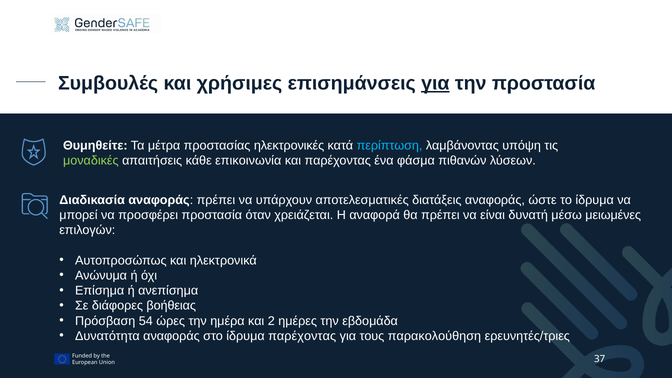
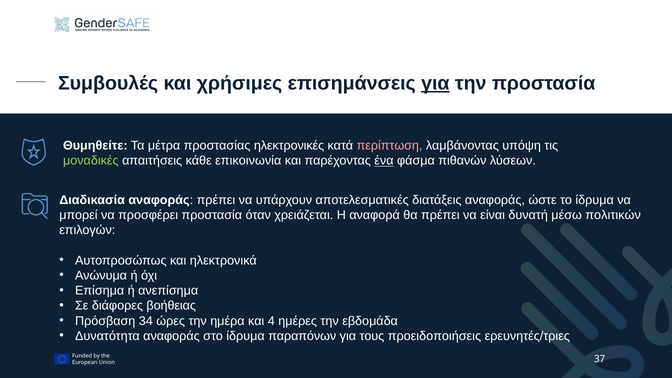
περίπτωση colour: light blue -> pink (390, 146)
ένα underline: none -> present (384, 161)
μειωμένες: μειωμένες -> πολιτικών (613, 215)
54: 54 -> 34 (146, 321)
2: 2 -> 4 (271, 321)
ίδρυμα παρέχοντας: παρέχοντας -> παραπόνων (302, 336)
παρακολούθηση: παρακολούθηση -> προειδοποιήσεις (434, 336)
